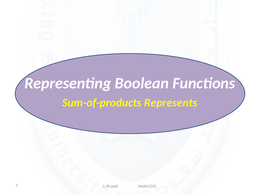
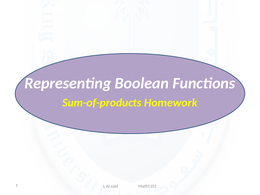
Represents: Represents -> Homework (171, 103)
